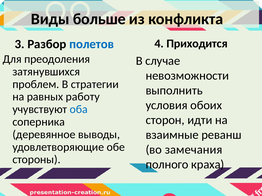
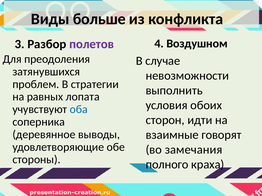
Приходится: Приходится -> Воздушном (197, 44)
полетов colour: blue -> purple (92, 44)
работу: работу -> лопата (83, 97)
реванш: реванш -> говорят (221, 135)
